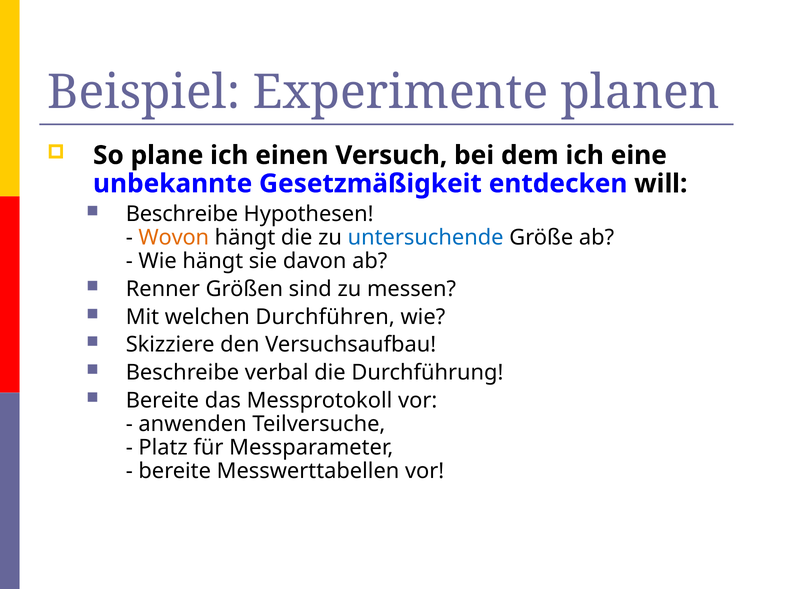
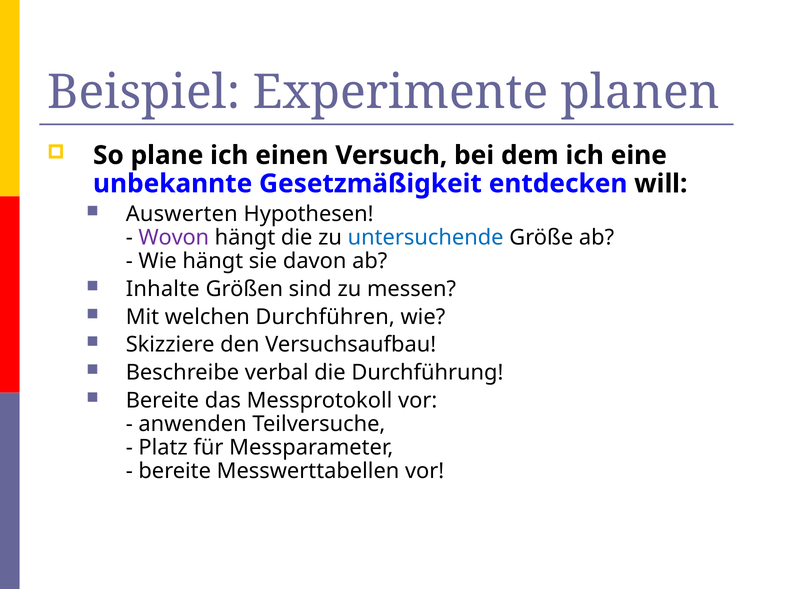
Beschreibe: Beschreibe -> Auswerten (182, 214)
Wovon colour: orange -> purple (174, 238)
Renner: Renner -> Inhalte (163, 289)
